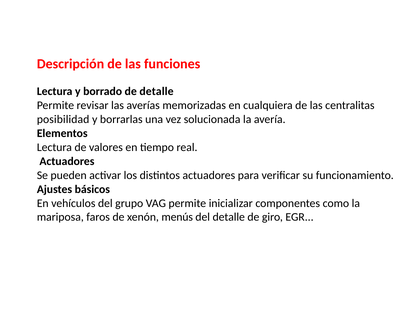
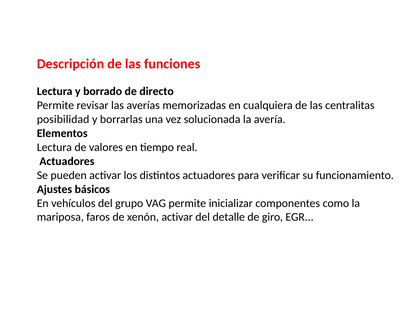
de detalle: detalle -> directo (157, 92)
xenón menús: menús -> activar (177, 217)
